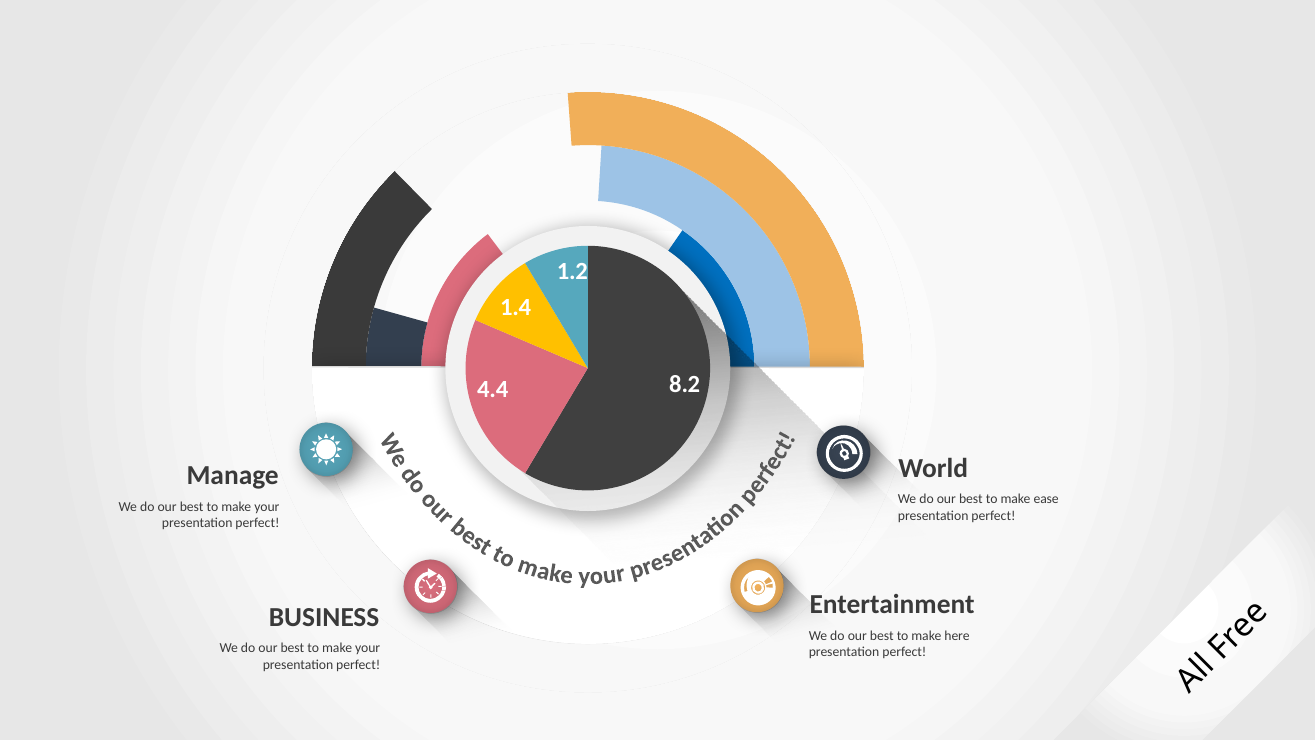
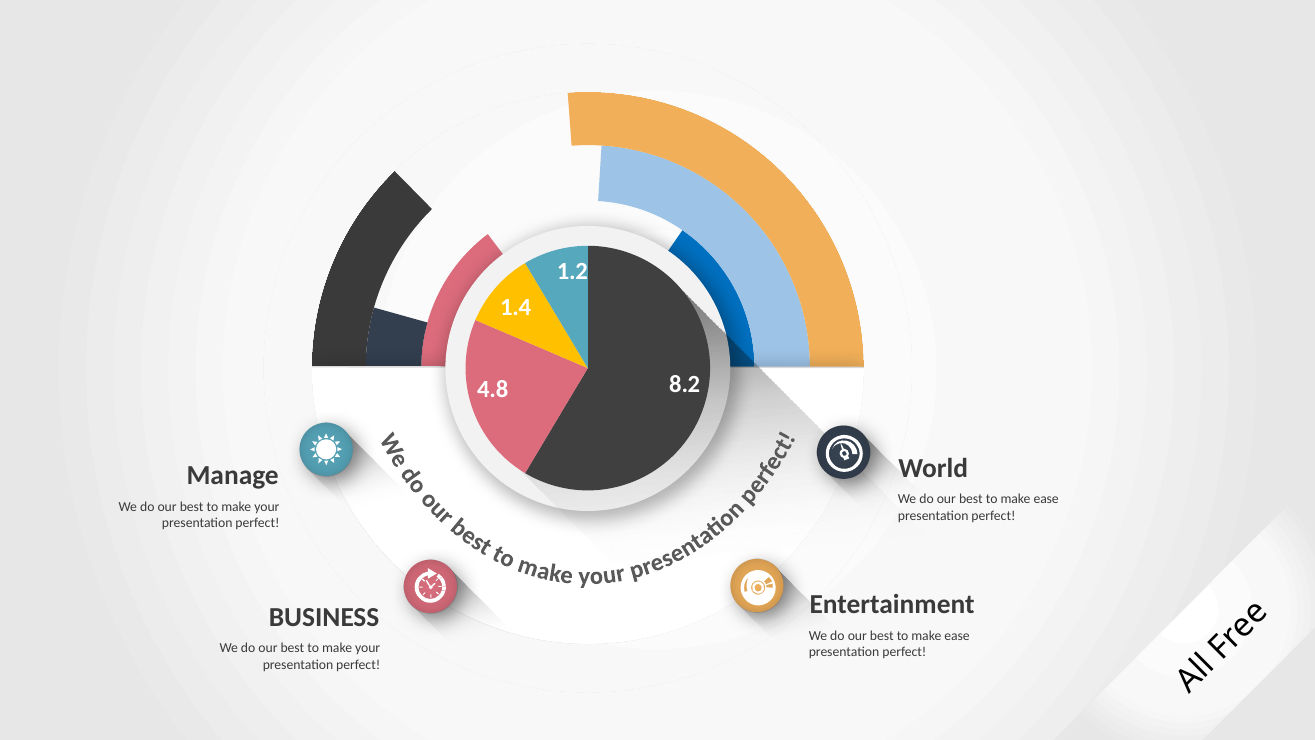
4.4: 4.4 -> 4.8 (493, 390)
here: here -> ease (957, 635)
